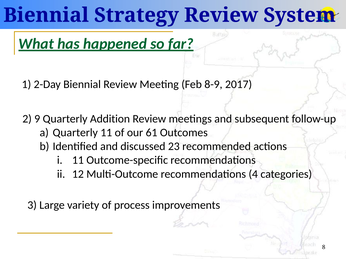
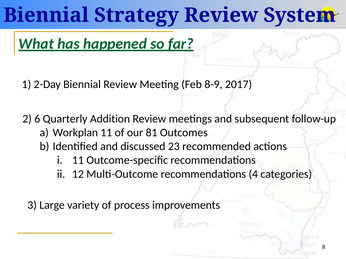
9: 9 -> 6 (37, 119)
Quarterly: Quarterly -> Workplan (75, 133)
61: 61 -> 81 (152, 133)
